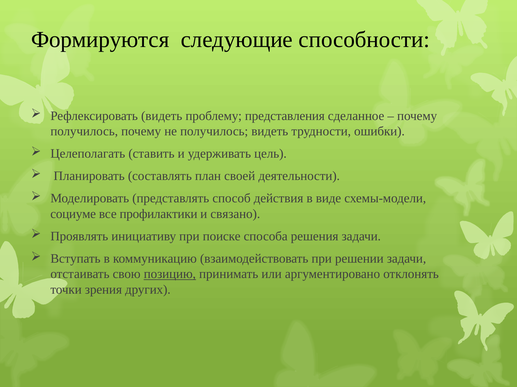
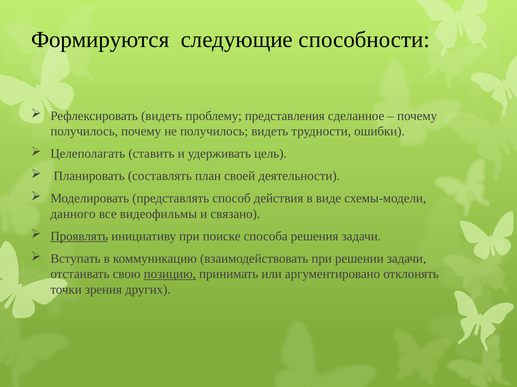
социуме: социуме -> данного (73, 214)
профилактики: профилактики -> видеофильмы (158, 214)
Проявлять underline: none -> present (79, 237)
